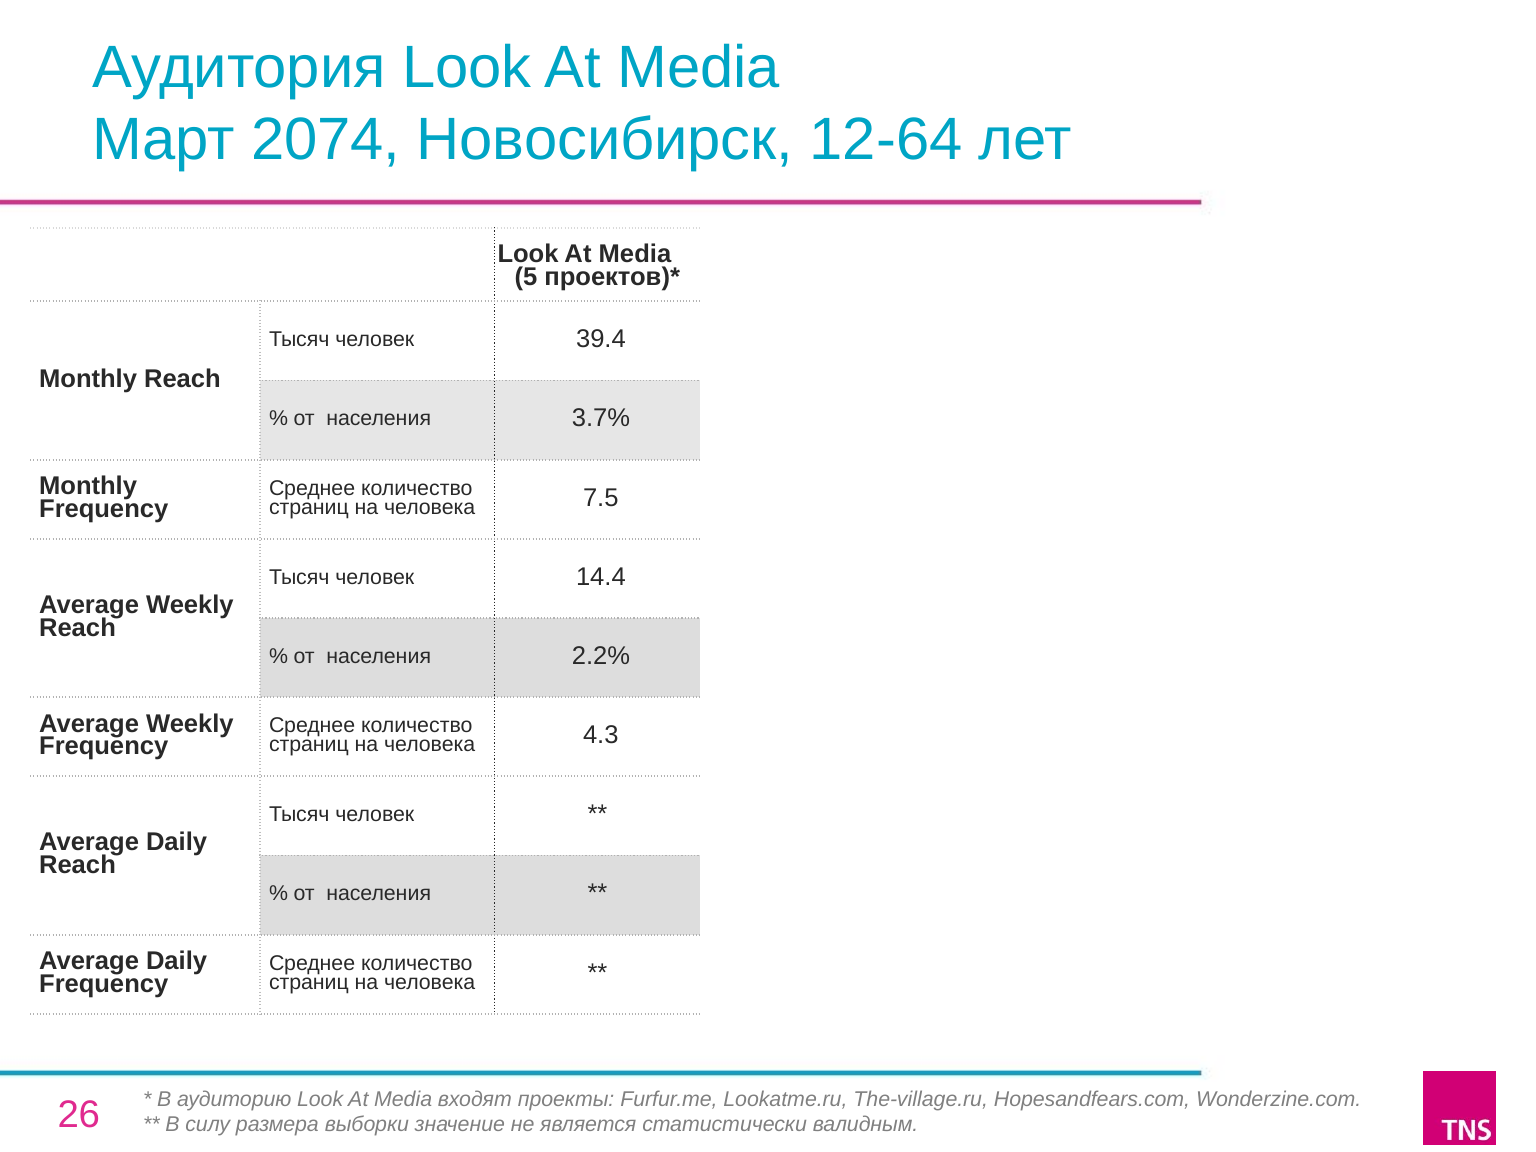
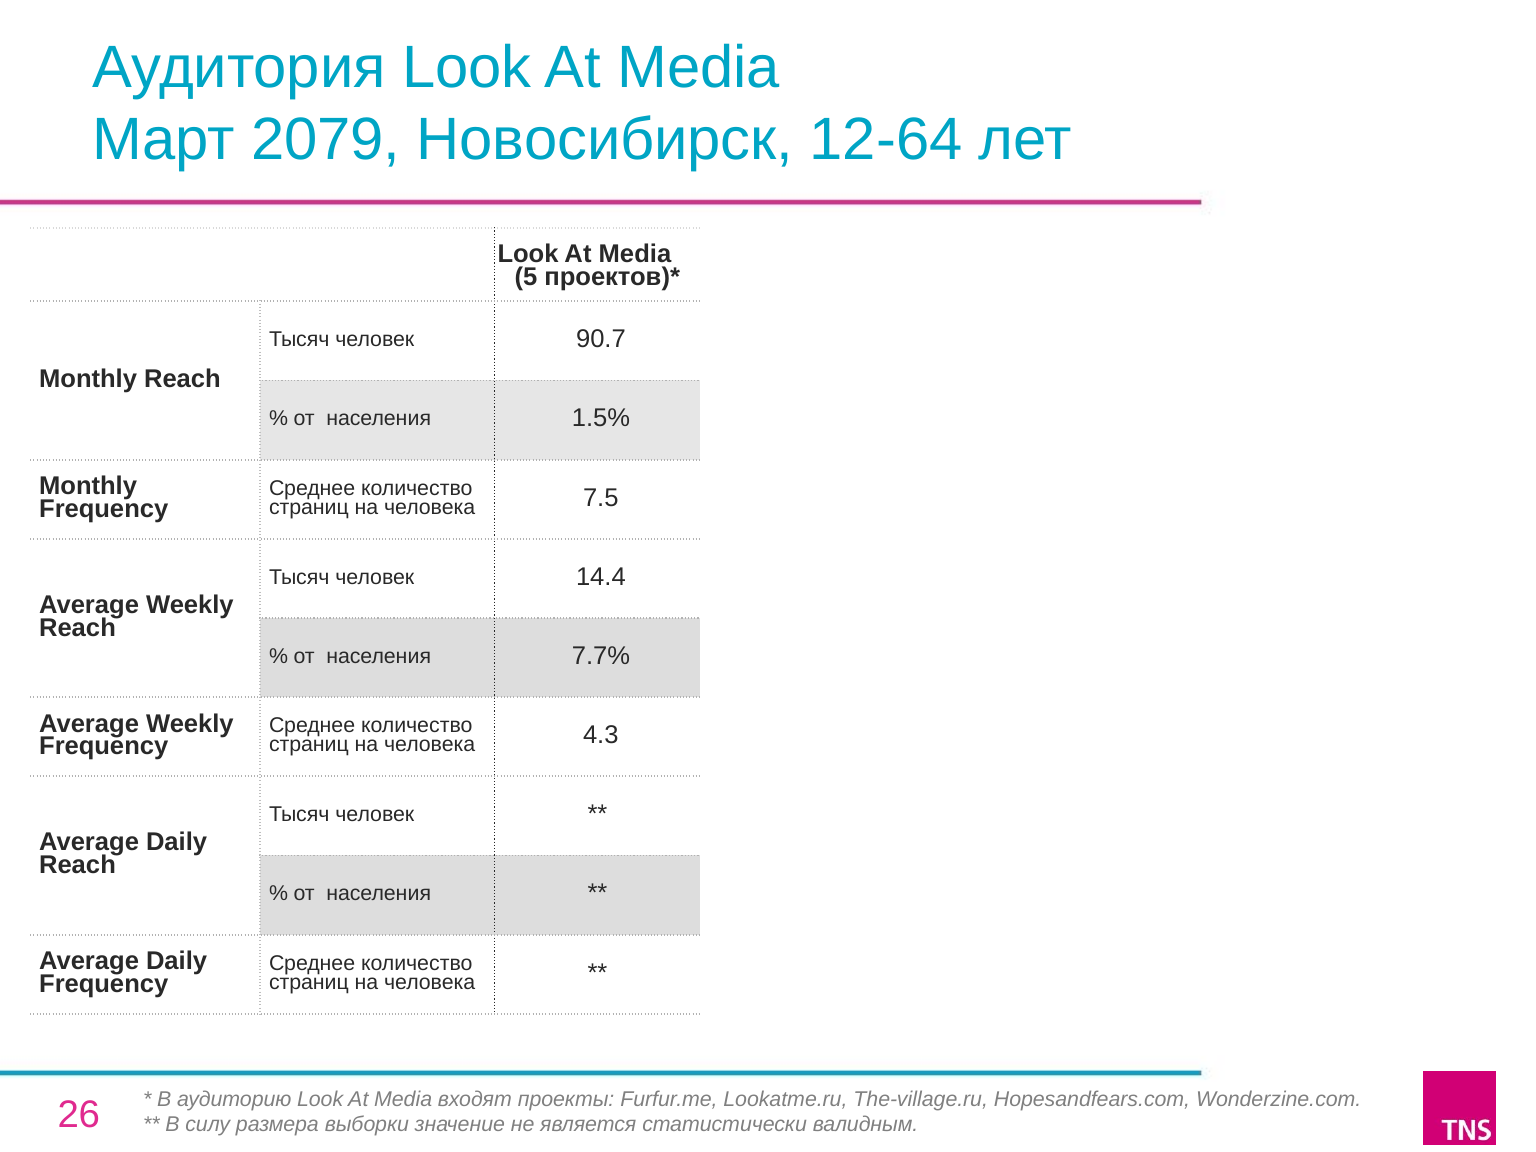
2074: 2074 -> 2079 (326, 140)
39.4: 39.4 -> 90.7 (601, 339)
3.7%: 3.7% -> 1.5% (601, 418)
2.2%: 2.2% -> 7.7% (601, 656)
